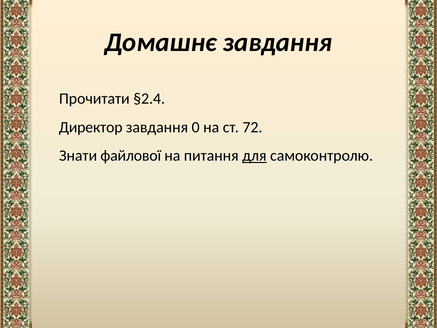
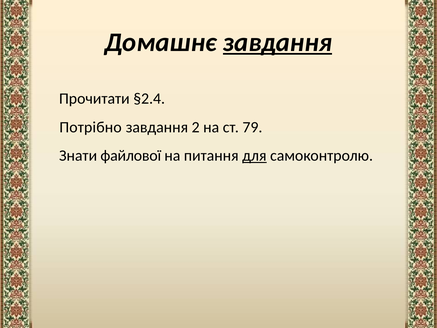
завдання underline: none -> present (277, 42)
Директор: Директор -> Потрібно (91, 127)
0: 0 -> 2 (196, 127)
72: 72 -> 79 (252, 127)
